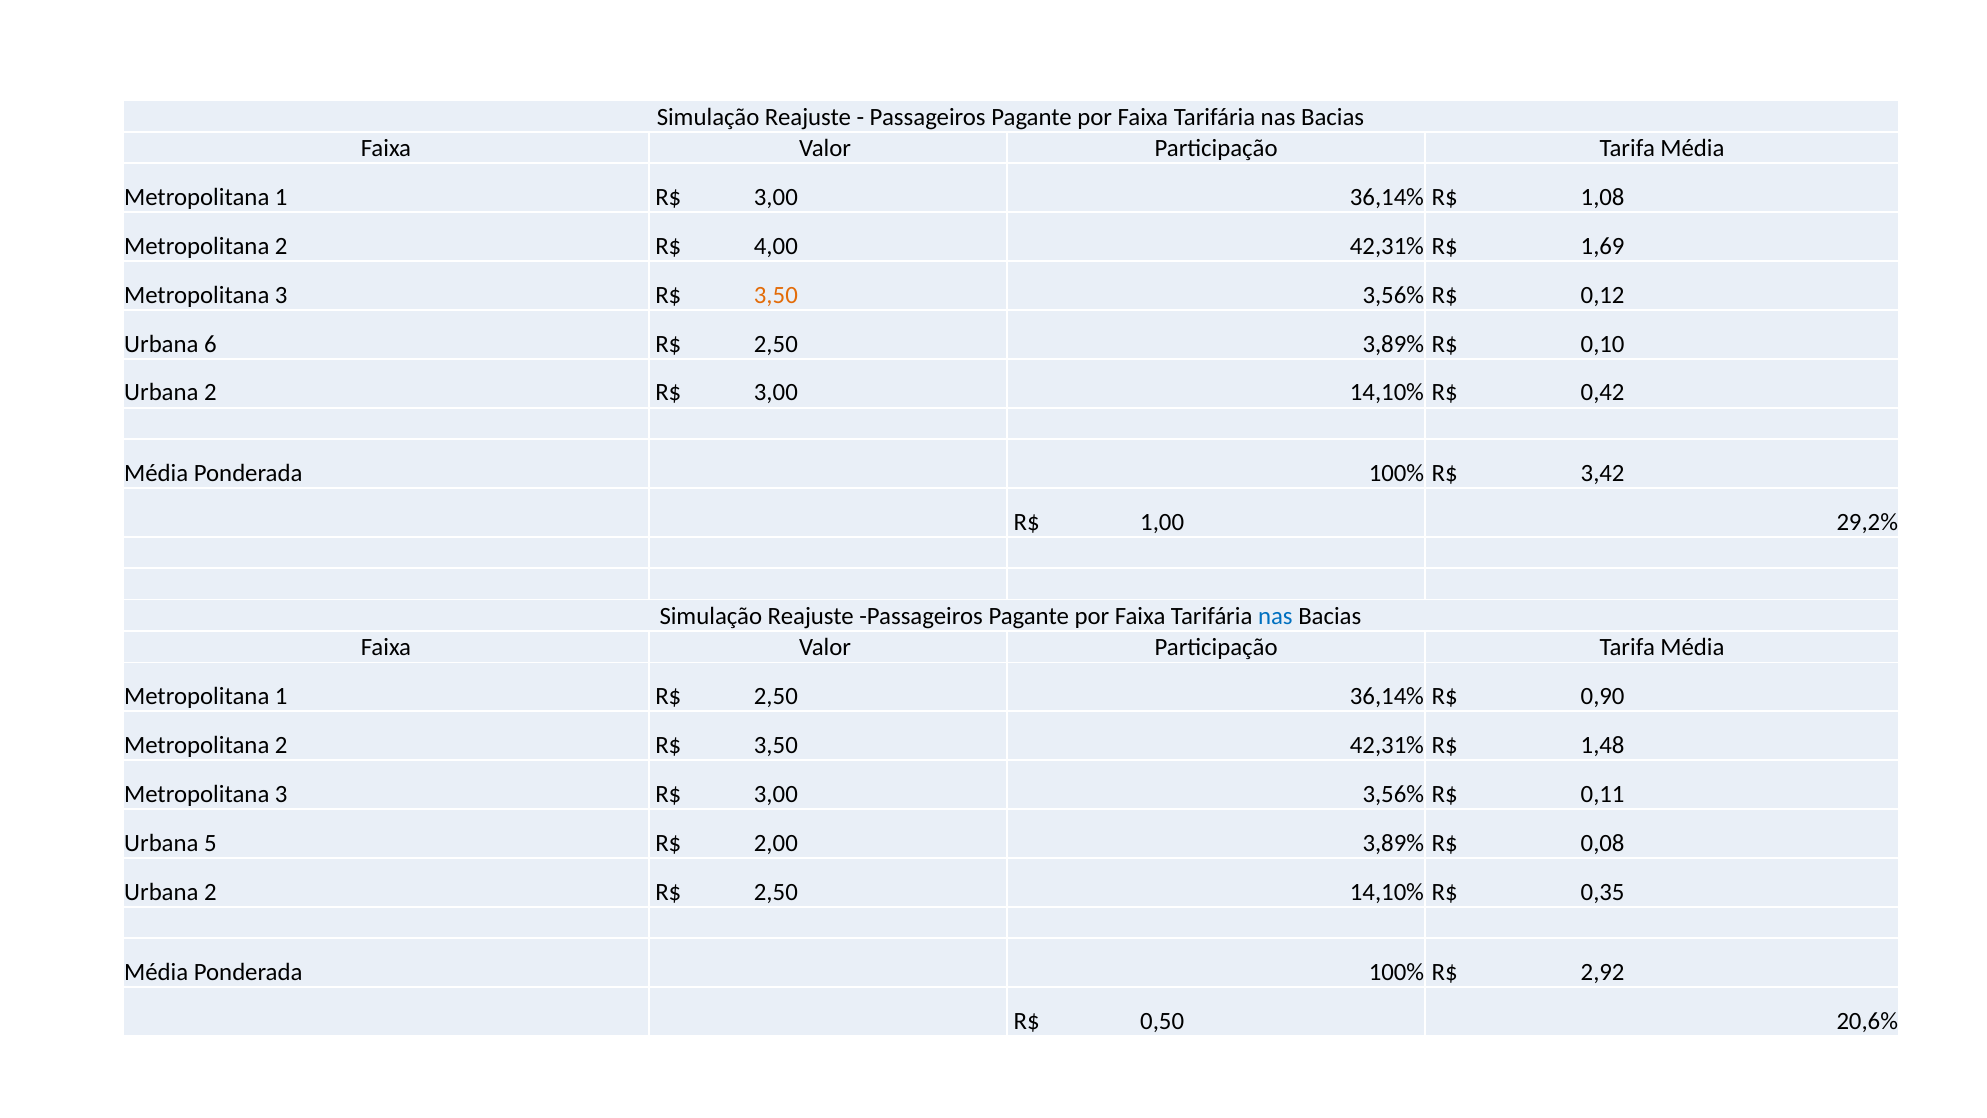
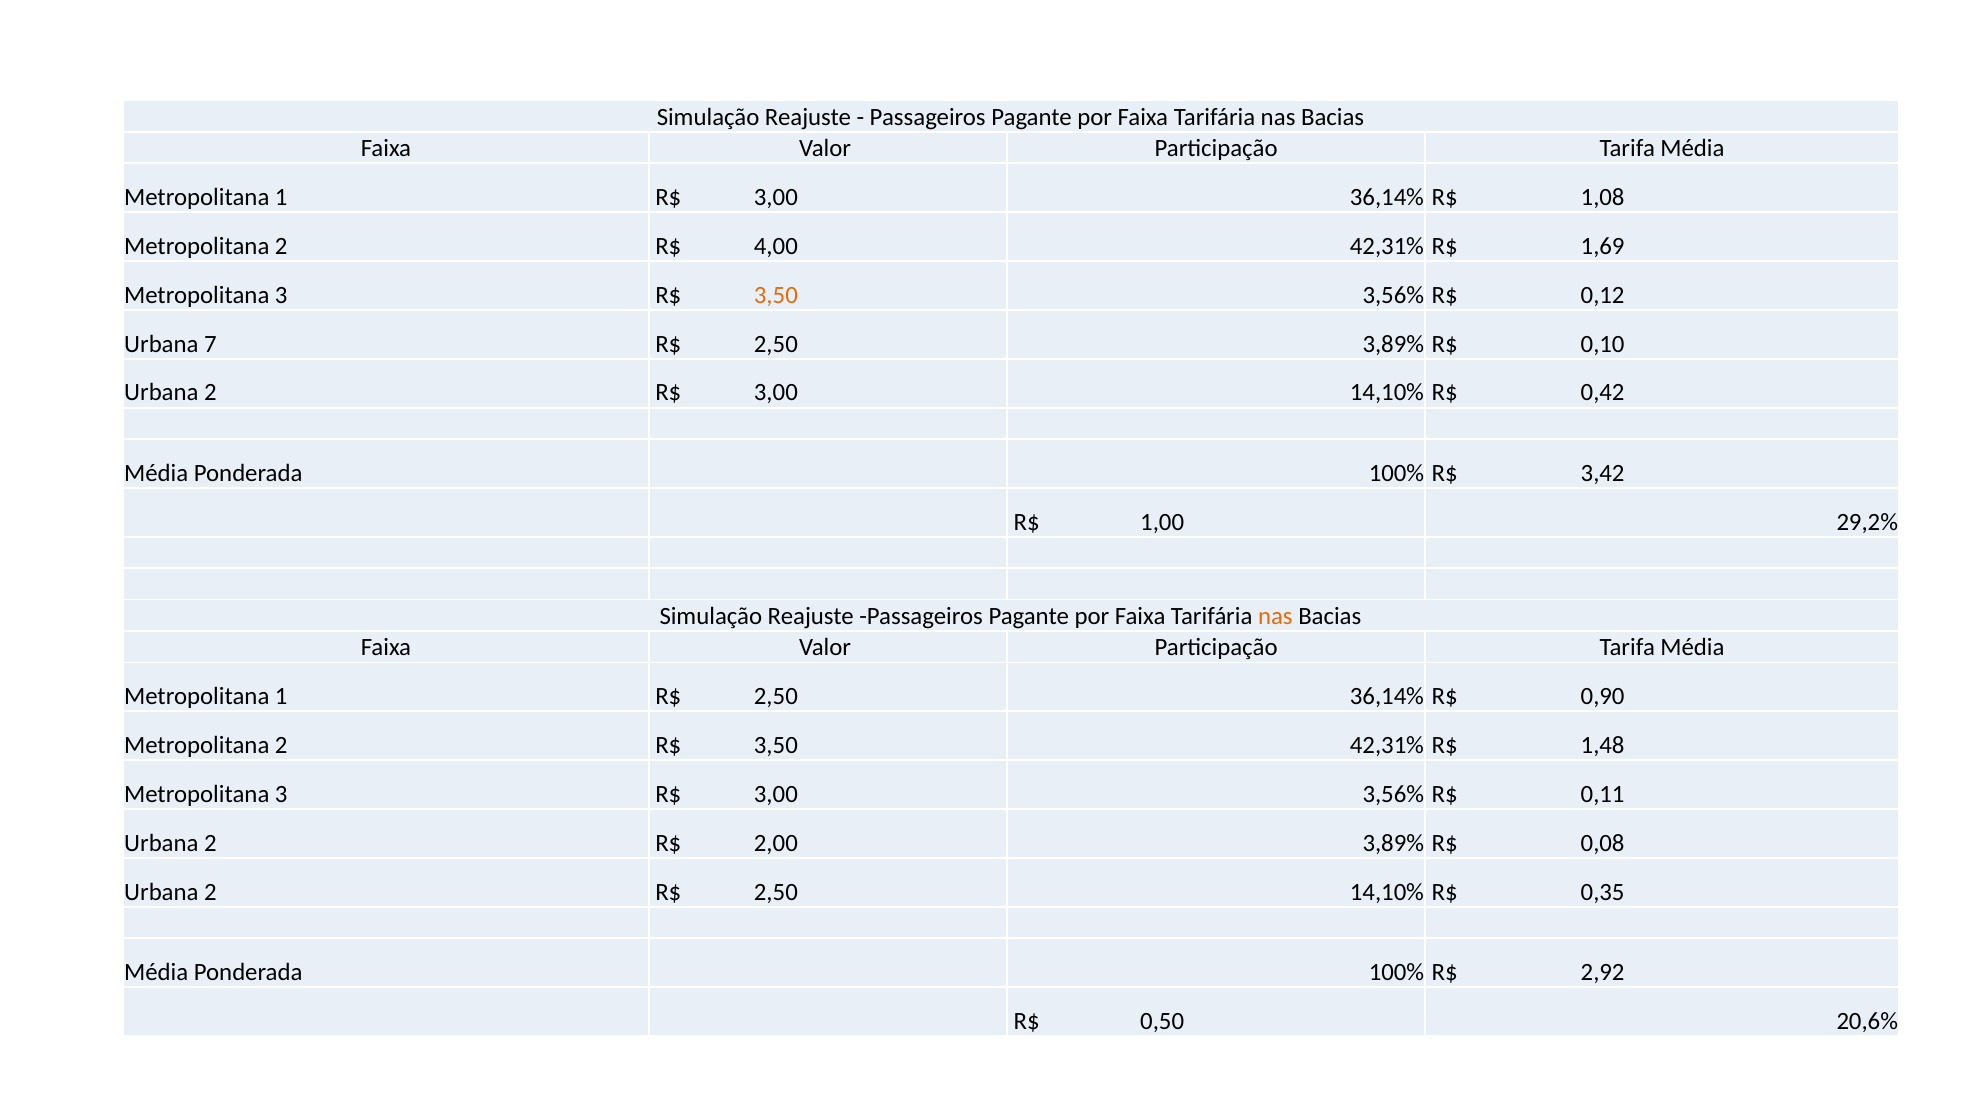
6: 6 -> 7 (210, 344)
nas colour: blue -> orange (1275, 616)
5: 5 -> 2 (210, 843)
